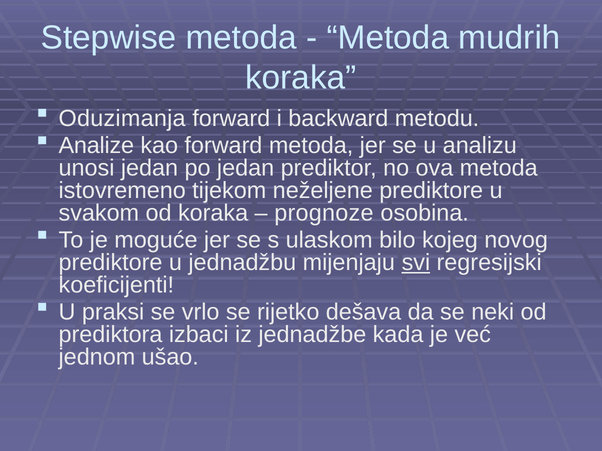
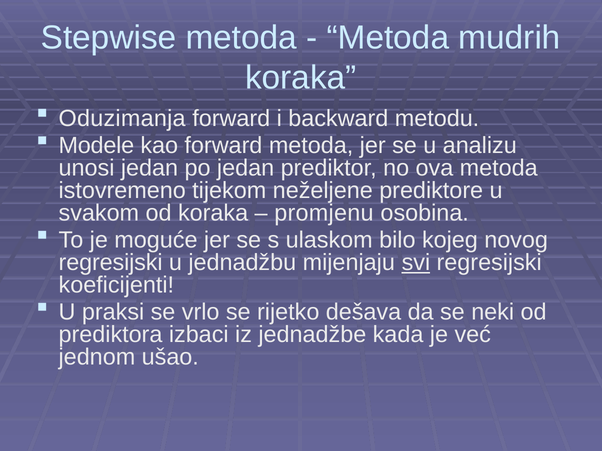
Analize: Analize -> Modele (96, 146)
prognoze: prognoze -> promjenu (324, 213)
prediktore: prediktore -> regresijski (111, 263)
